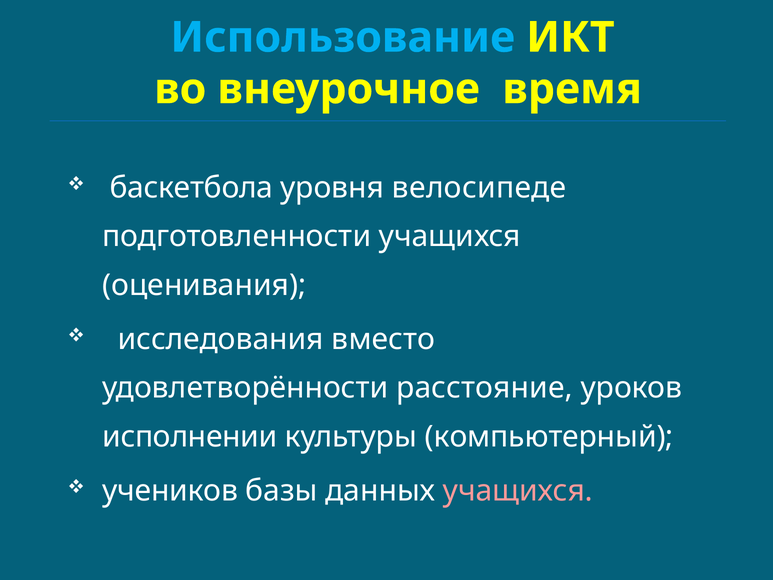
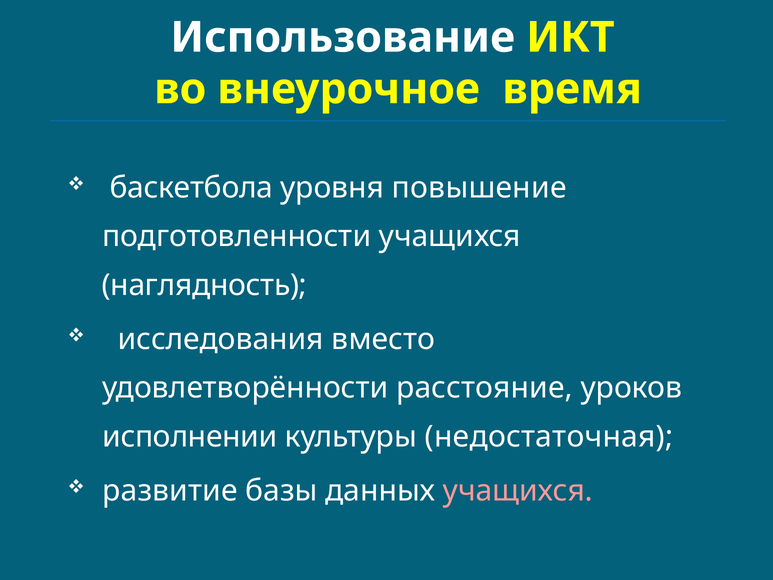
Использование colour: light blue -> white (343, 38)
велосипеде: велосипеде -> повышение (479, 188)
оценивания: оценивания -> наглядность (204, 285)
компьютерный: компьютерный -> недостаточная (549, 437)
учеников: учеников -> развитие (170, 491)
